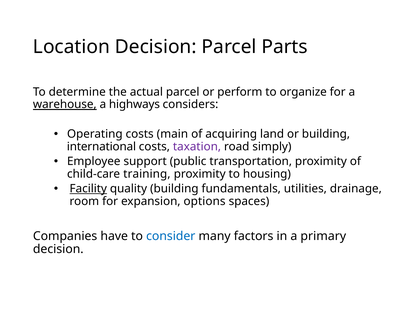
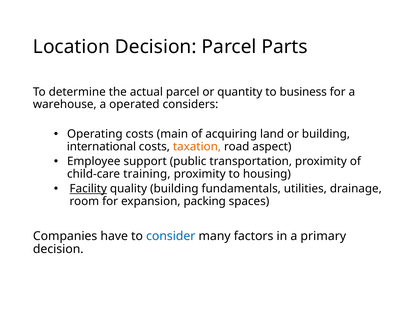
perform: perform -> quantity (240, 92)
organize: organize -> business (303, 92)
warehouse underline: present -> none (65, 105)
highways: highways -> operated (134, 105)
taxation colour: purple -> orange (197, 147)
simply: simply -> aspect (272, 147)
options: options -> packing (205, 201)
